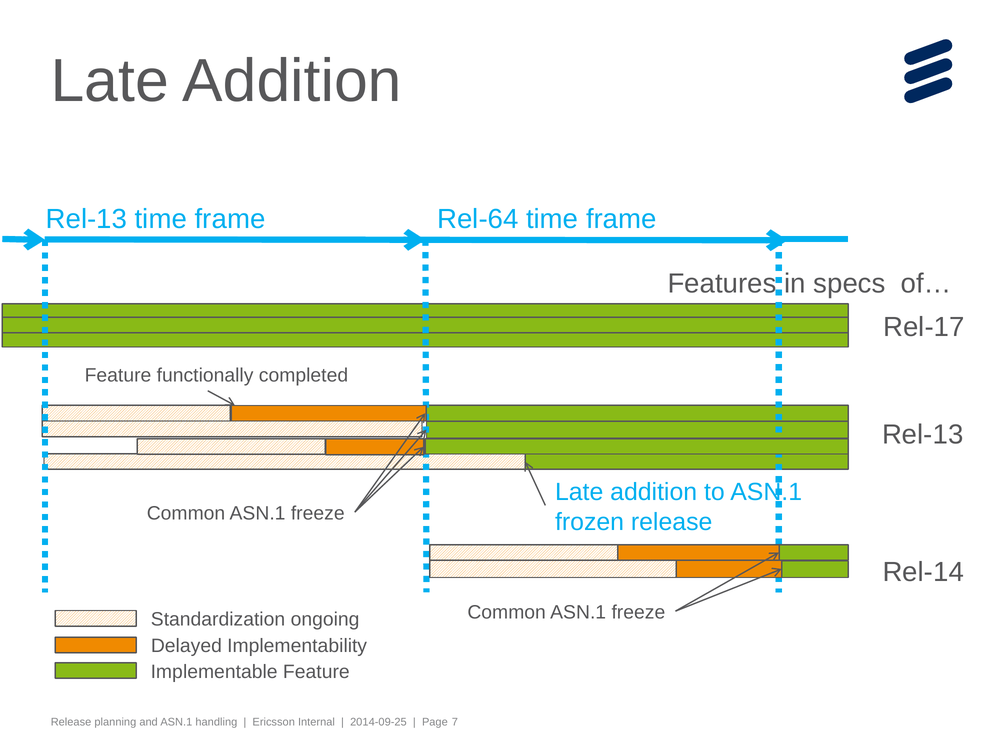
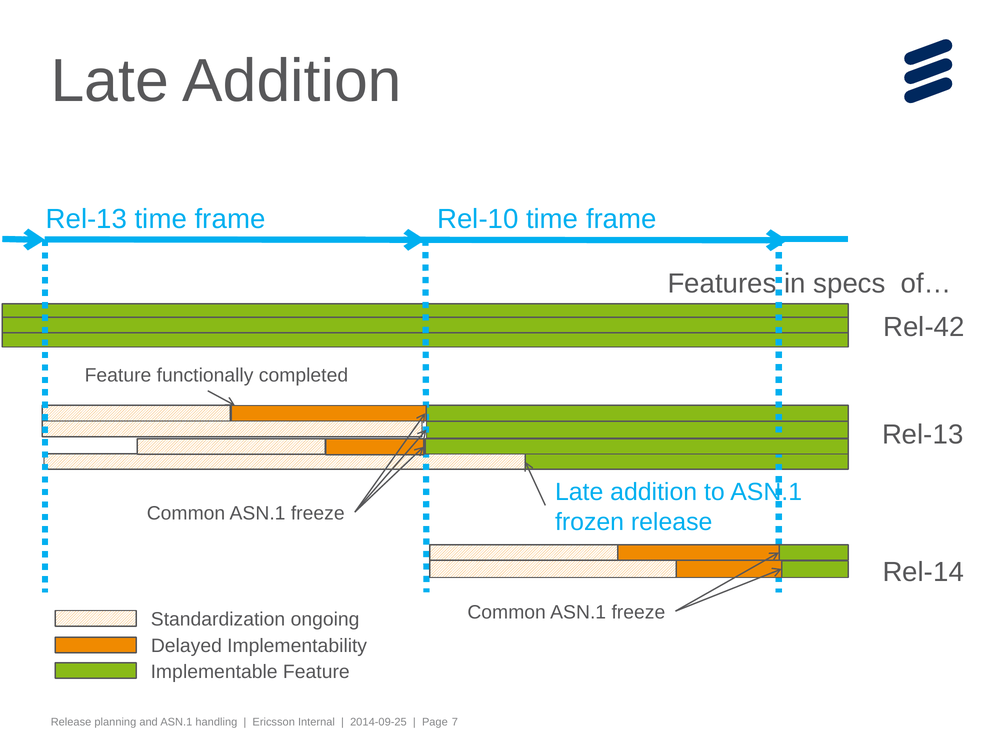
Rel-64: Rel-64 -> Rel-10 (478, 219)
Rel-17: Rel-17 -> Rel-42 (924, 327)
